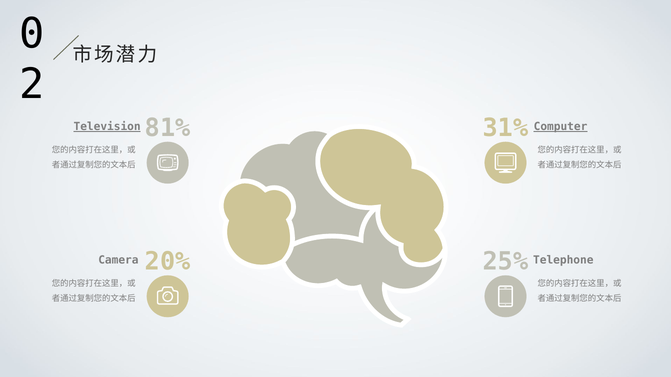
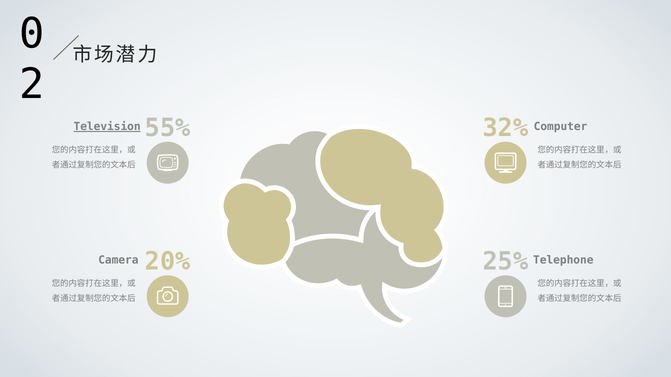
81%: 81% -> 55% (168, 128)
31%: 31% -> 32% (506, 128)
Computer underline: present -> none (561, 127)
